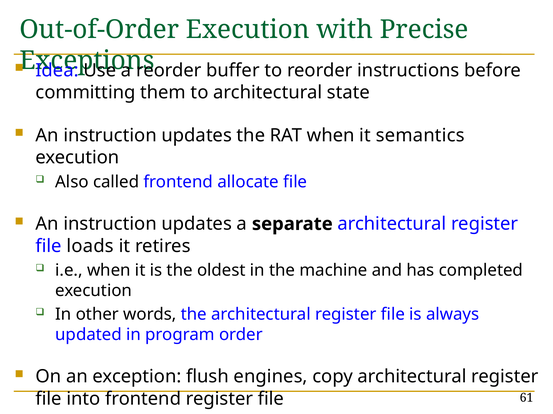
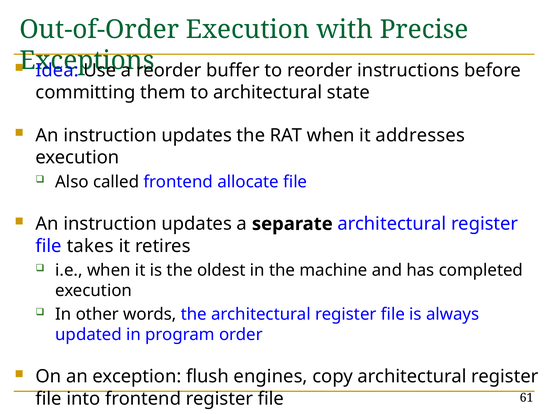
semantics: semantics -> addresses (420, 136)
loads: loads -> takes (90, 246)
